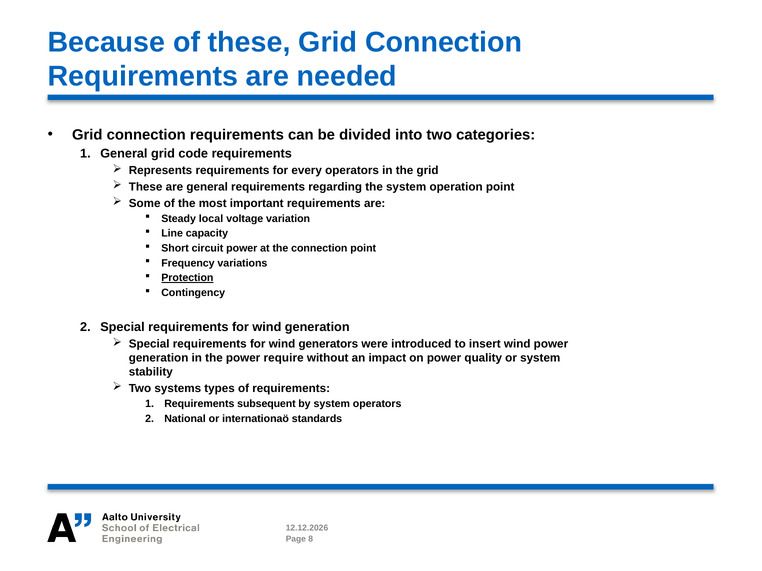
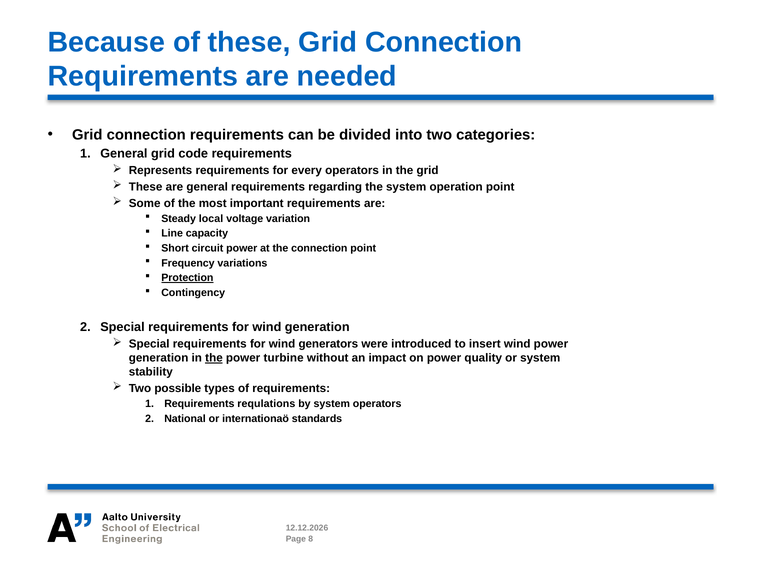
the underline: none -> present (214, 358)
require: require -> turbine (284, 358)
systems: systems -> possible (178, 389)
subsequent: subsequent -> requlations (266, 404)
